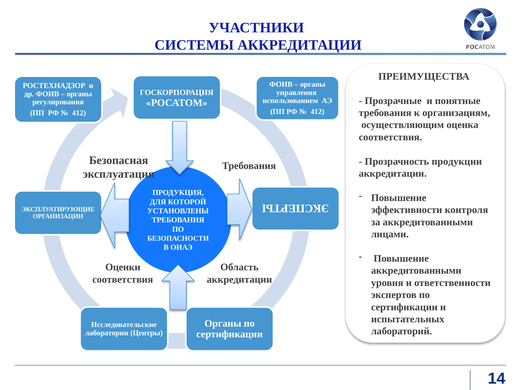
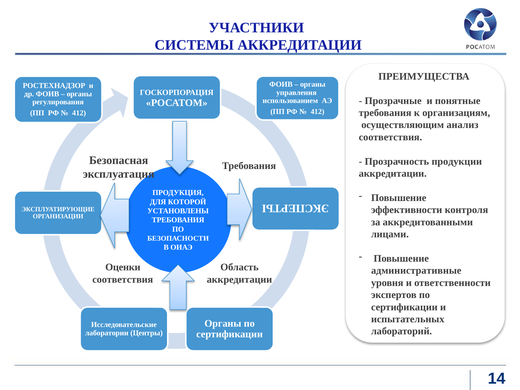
оценка: оценка -> анализ (462, 125)
аккредитованными: аккредитованными -> административные (416, 271)
